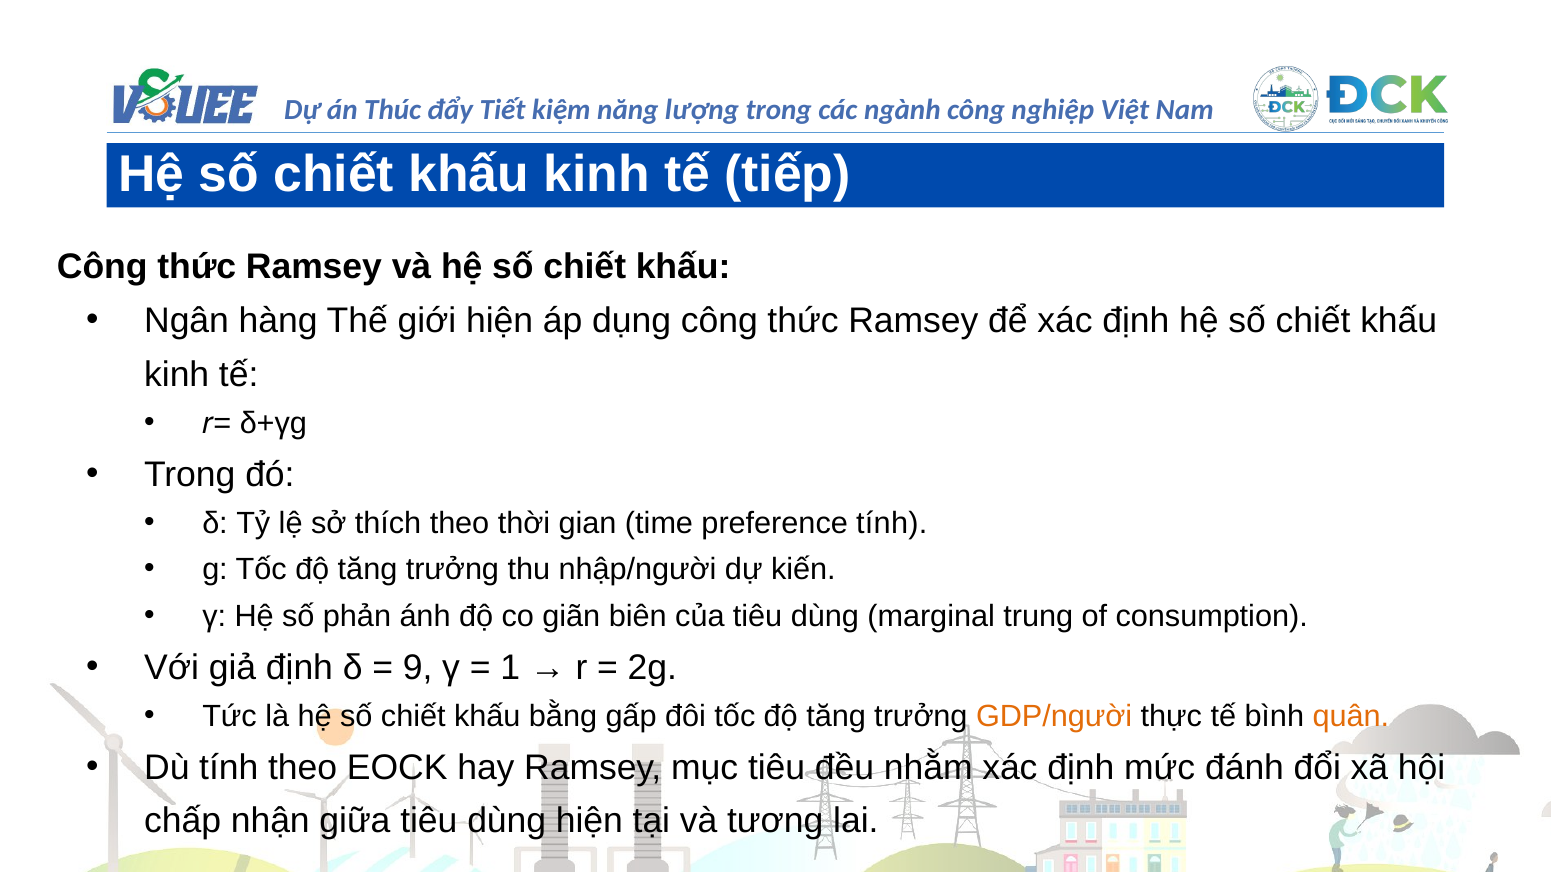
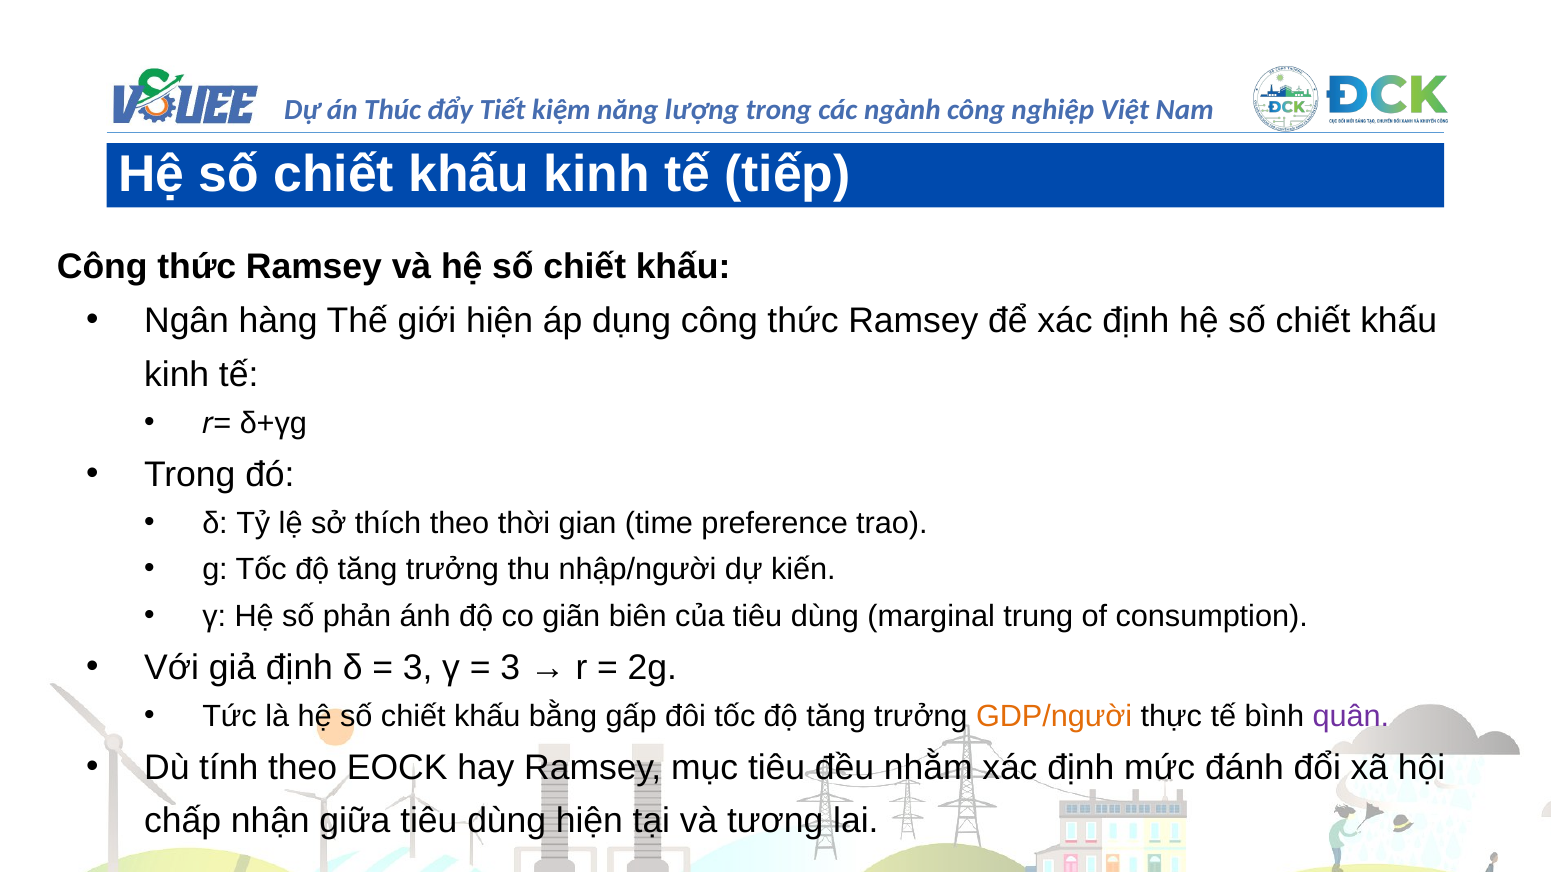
preference tính: tính -> trao (892, 524)
9: 9 -> 3 (418, 668)
1: 1 -> 3 (510, 668)
quân colour: orange -> purple (1351, 717)
